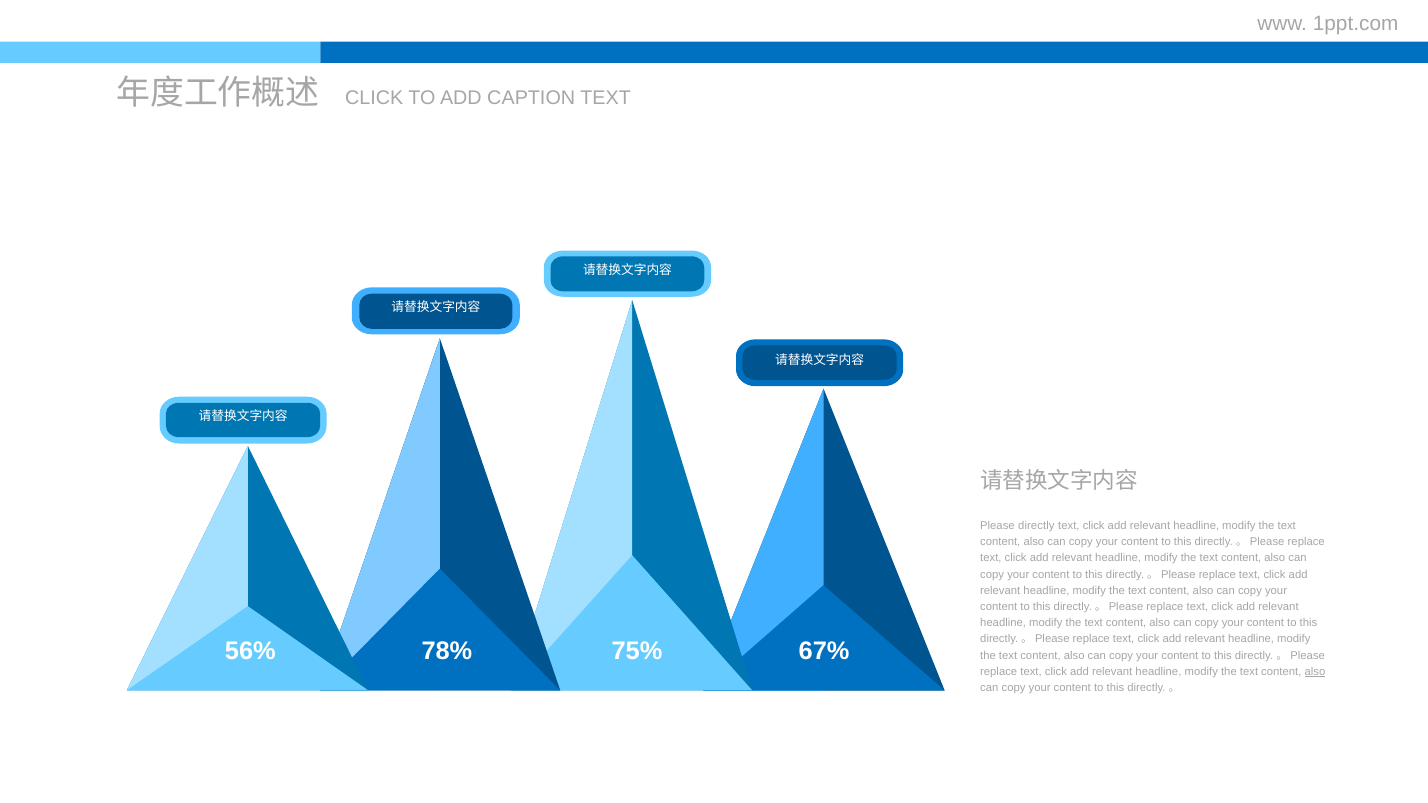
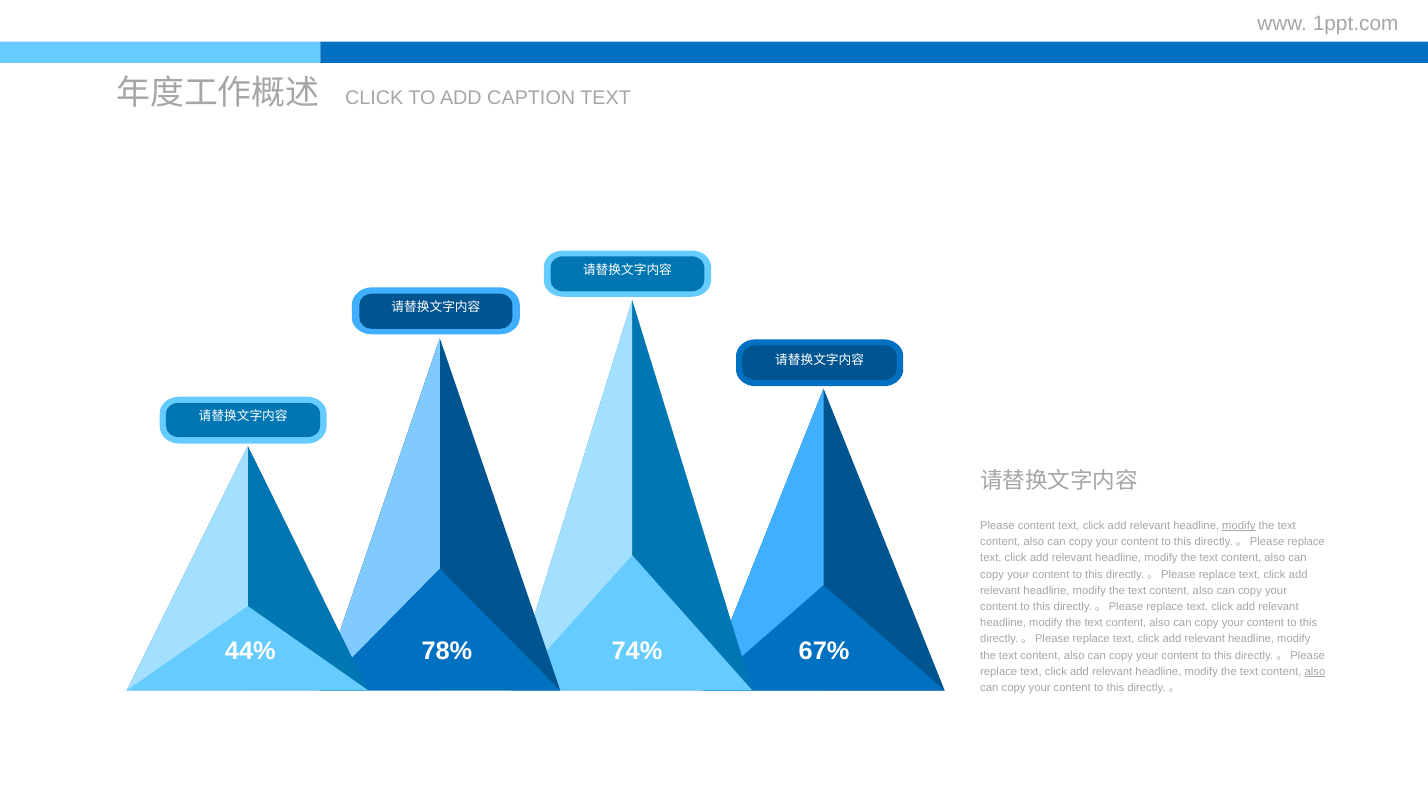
Please directly: directly -> content (1036, 526)
modify underline: none -> present (1239, 526)
56%: 56% -> 44% (250, 651)
75%: 75% -> 74% (637, 651)
